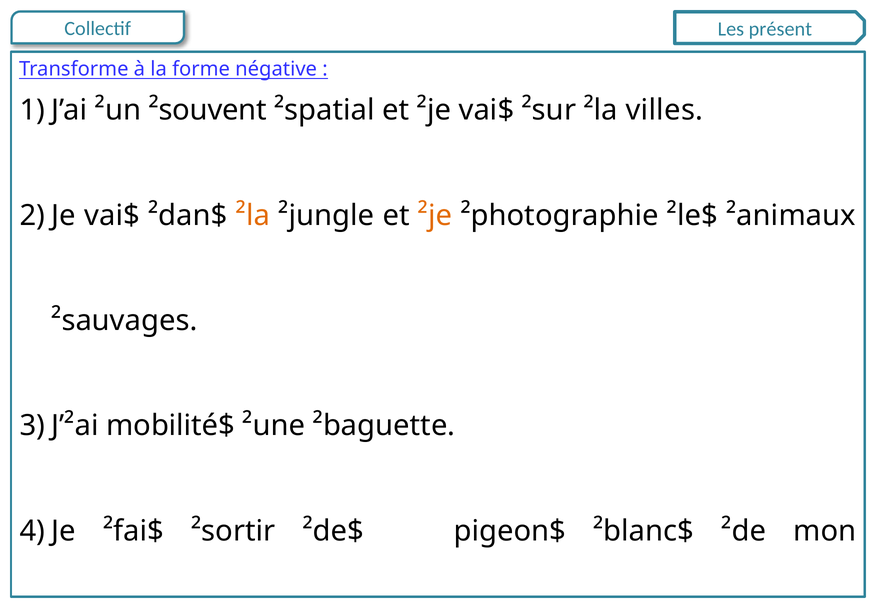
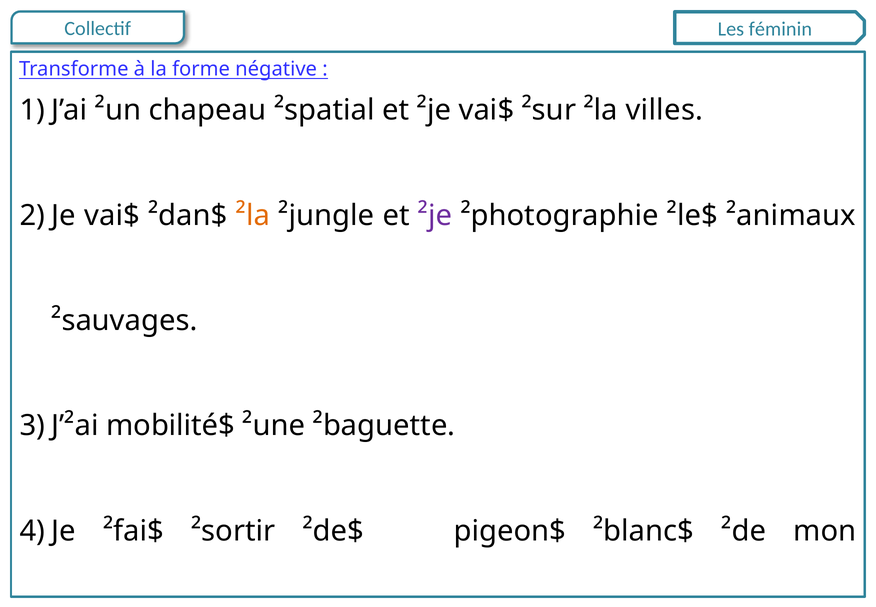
présent: présent -> féminin (780, 29)
²un ²souvent: ²souvent -> chapeau (208, 110)
²je colour: orange -> purple (435, 215)
